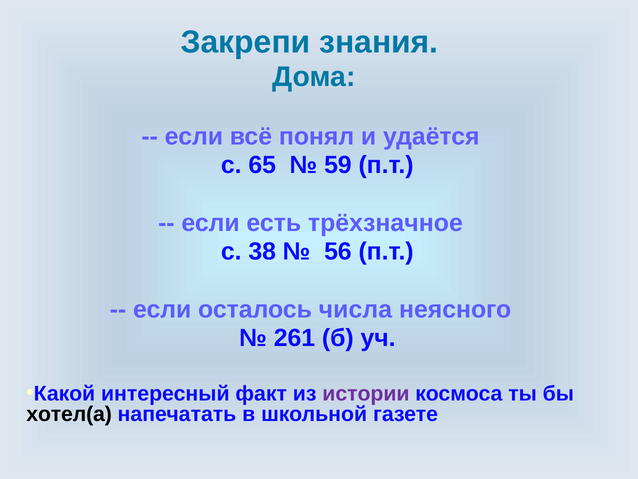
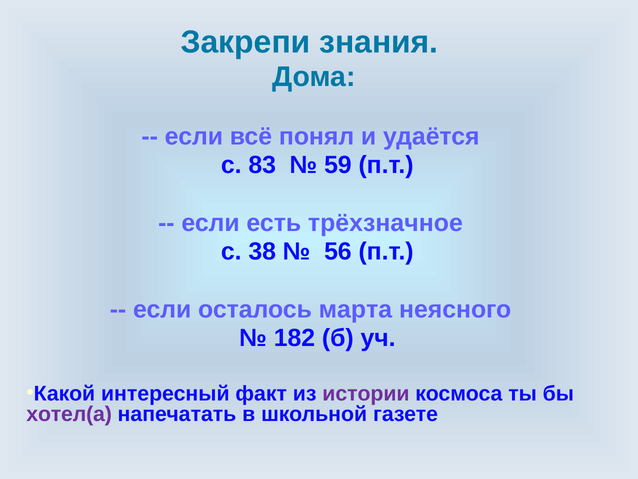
65: 65 -> 83 (262, 165)
числа: числа -> марта (355, 309)
261: 261 -> 182 (294, 338)
хотел(а colour: black -> purple (69, 414)
